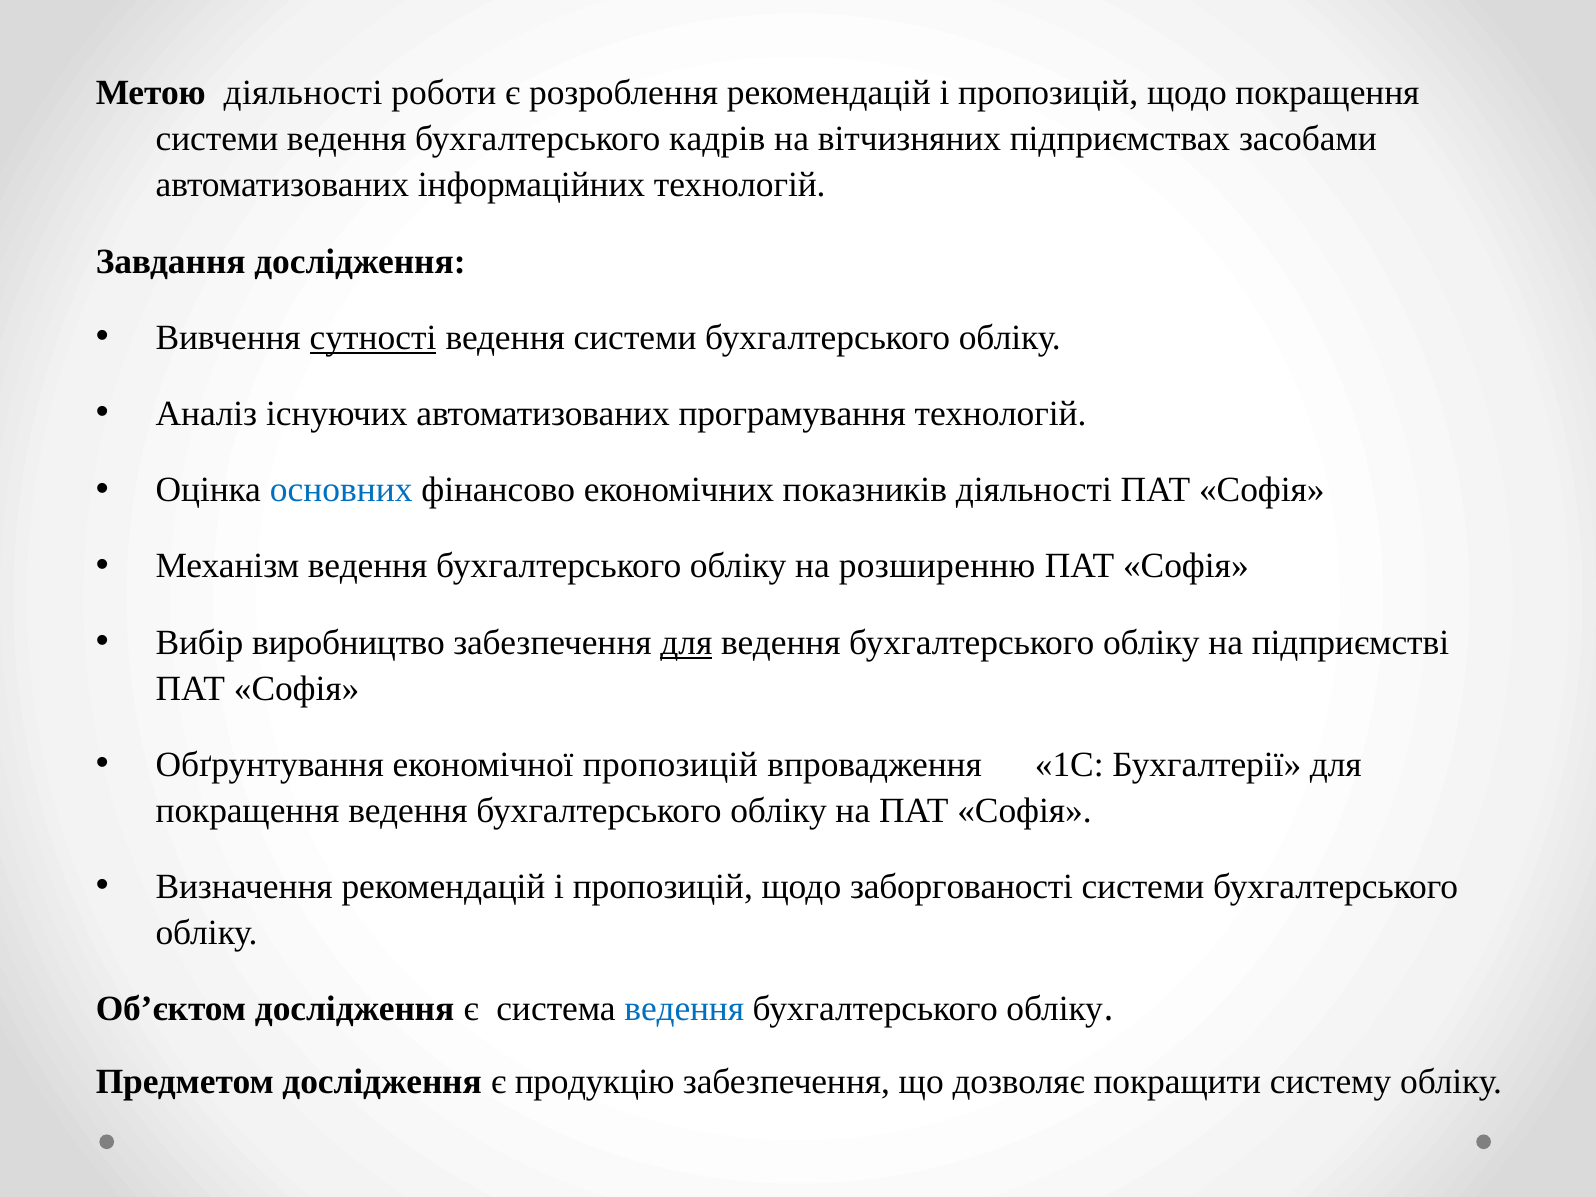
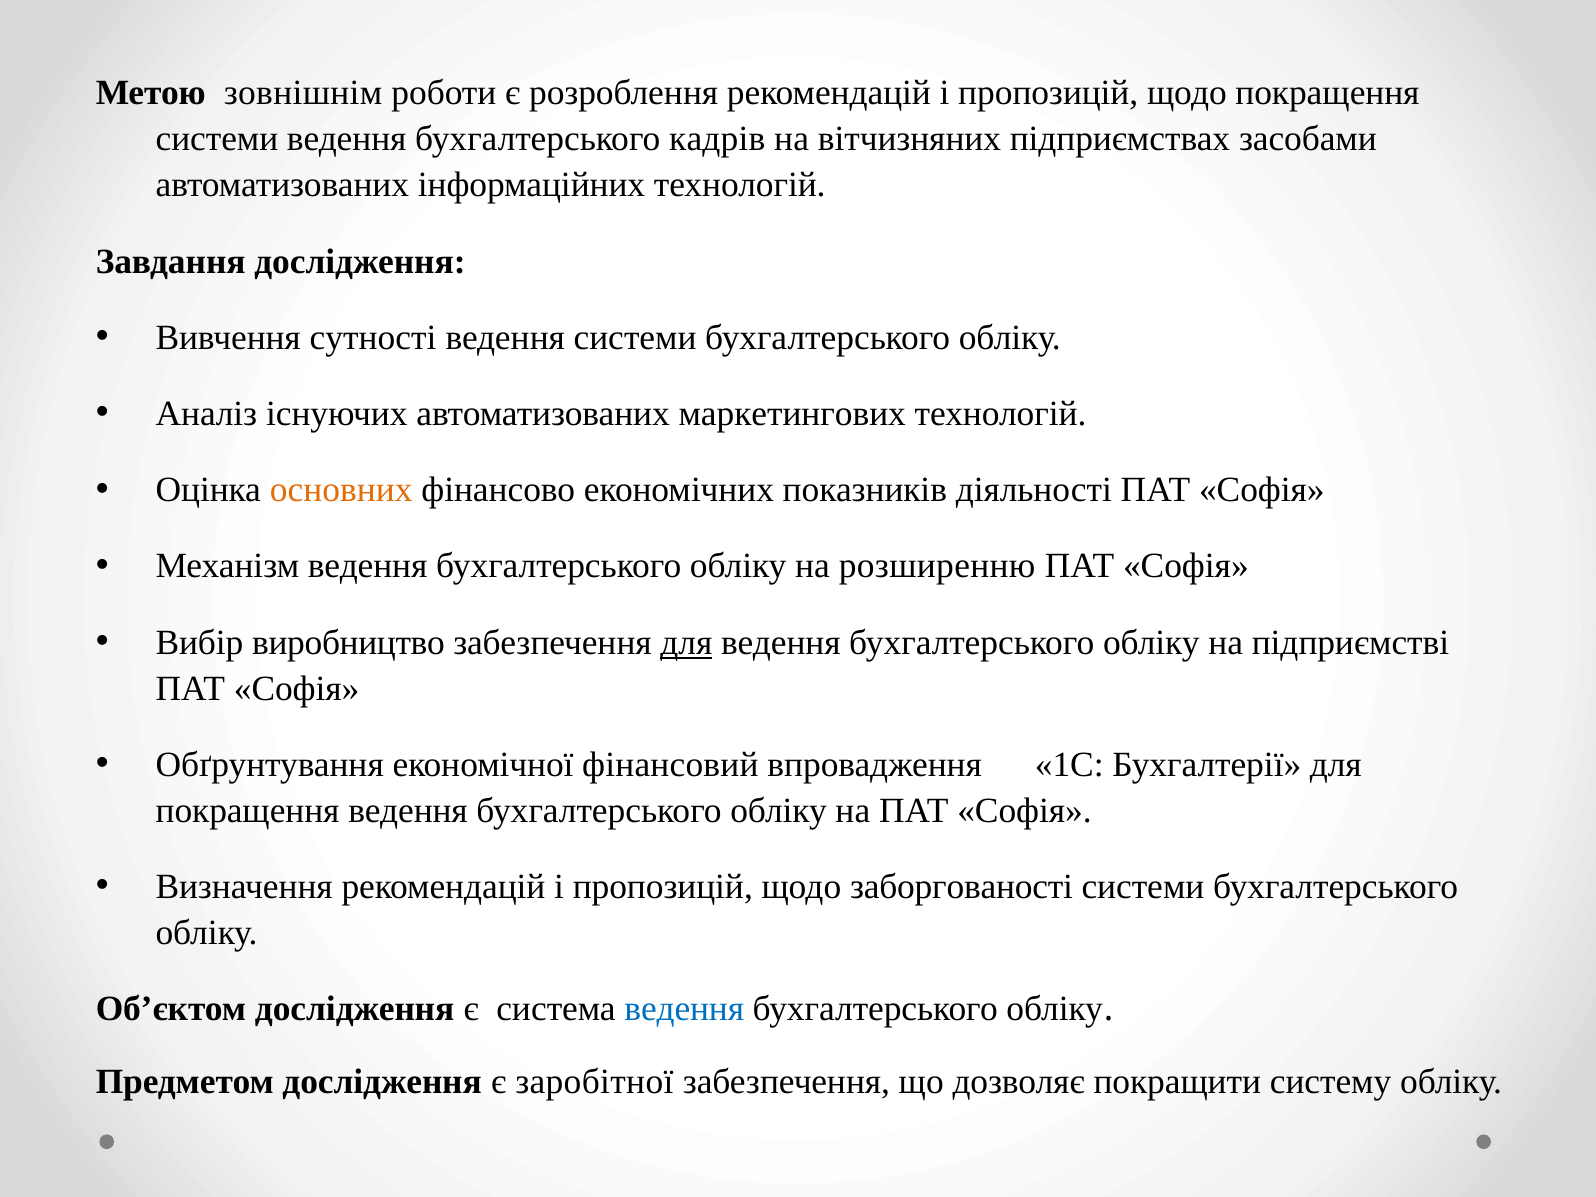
Метою діяльності: діяльності -> зовнішнім (303, 93)
сутності underline: present -> none (373, 338)
програмування: програмування -> маркетингових (792, 414)
основних colour: blue -> orange (341, 490)
економічної пропозицій: пропозицій -> фінансовий (670, 765)
продукцію: продукцію -> заробітної (594, 1082)
